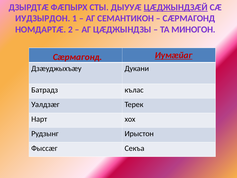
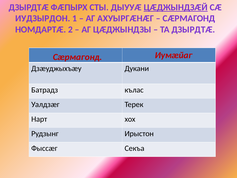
СЕМАНТИКОН: СЕМАНТИКОН -> АХУЫРГÆНÆГ (126, 18)
ТА МИНОГОН: МИНОГОН -> ДЗЫРДТÆ (193, 29)
Иумæйаг underline: present -> none (174, 55)
